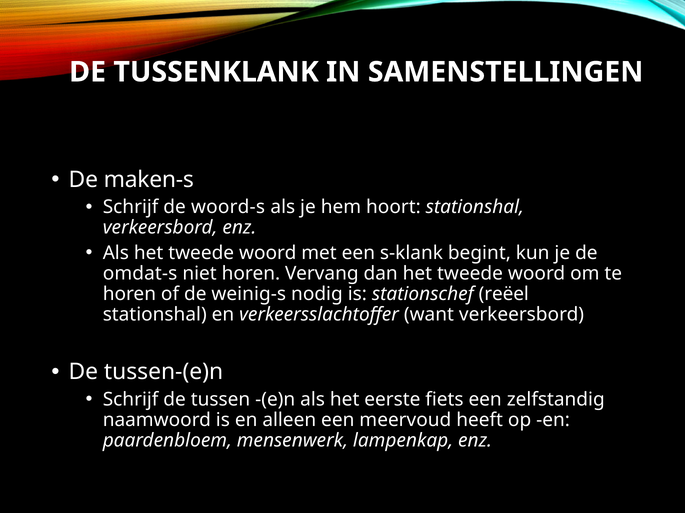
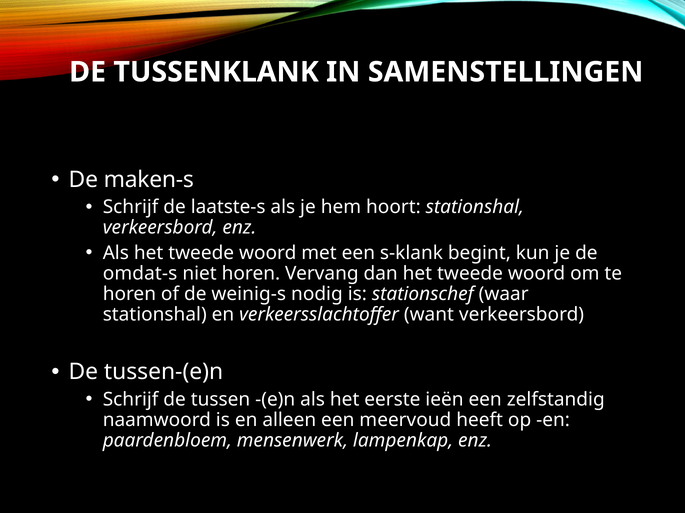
woord-s: woord-s -> laatste-s (228, 207)
reëel: reëel -> waar (504, 294)
fiets: fiets -> ieën (444, 400)
